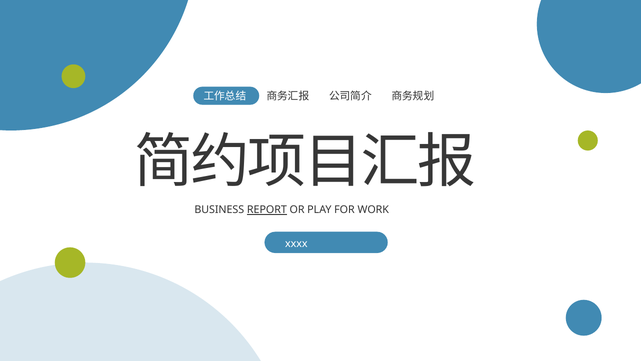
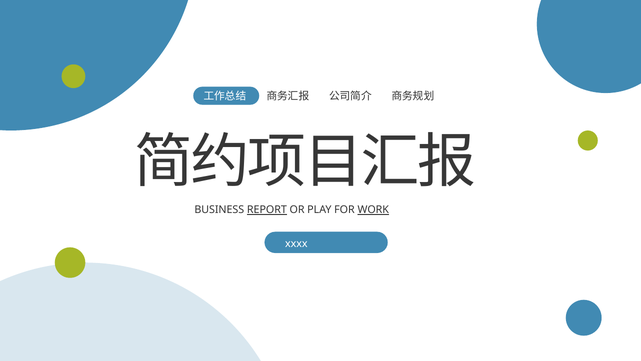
WORK underline: none -> present (373, 210)
